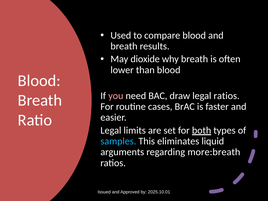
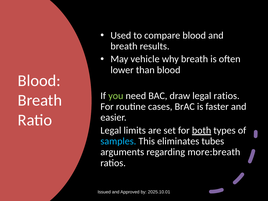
dioxide: dioxide -> vehicle (145, 59)
you colour: pink -> light green (116, 96)
liquid: liquid -> tubes (213, 141)
